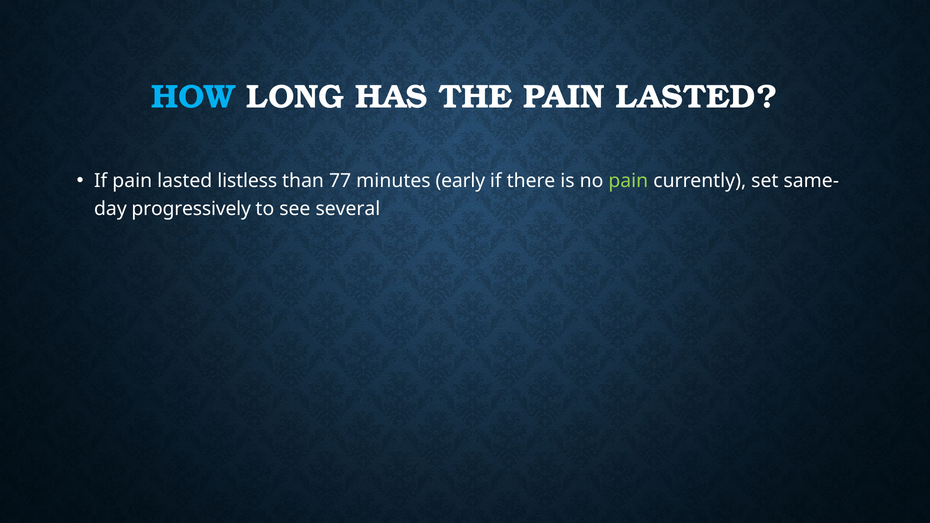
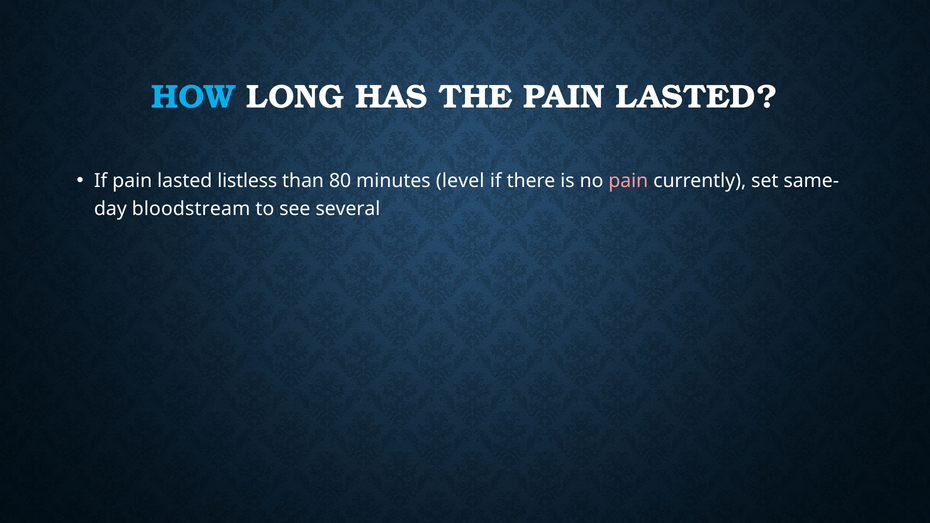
77: 77 -> 80 (340, 181)
early: early -> level (460, 181)
pain colour: light green -> pink (628, 181)
progressively: progressively -> bloodstream (191, 209)
